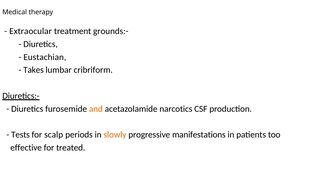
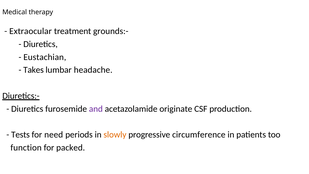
cribriform: cribriform -> headache (93, 70)
and colour: orange -> purple (96, 109)
narcotics: narcotics -> originate (176, 109)
scalp: scalp -> need (54, 135)
manifestations: manifestations -> circumference (199, 135)
effective: effective -> function (26, 148)
treated: treated -> packed (71, 148)
